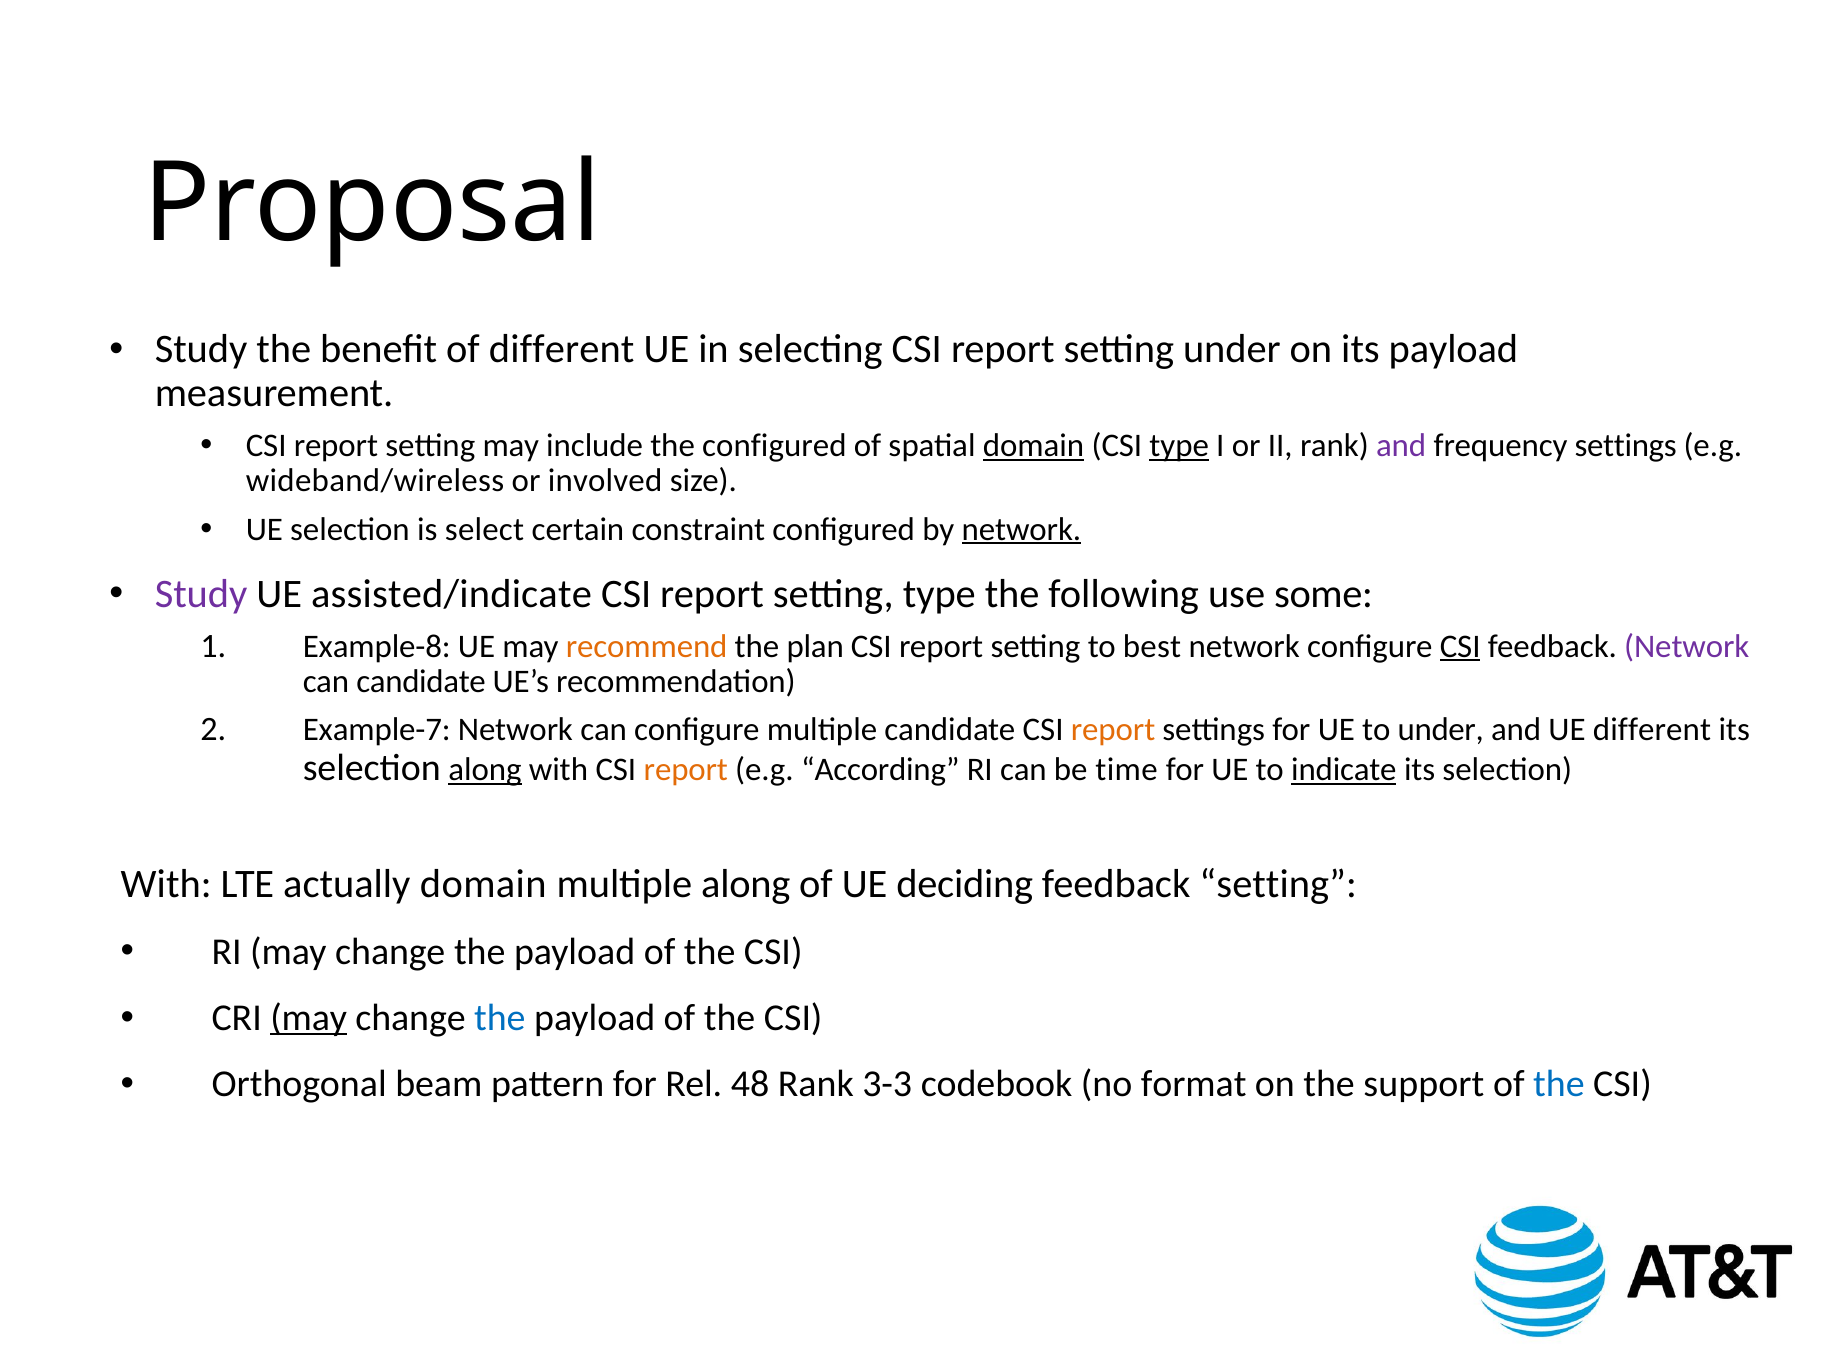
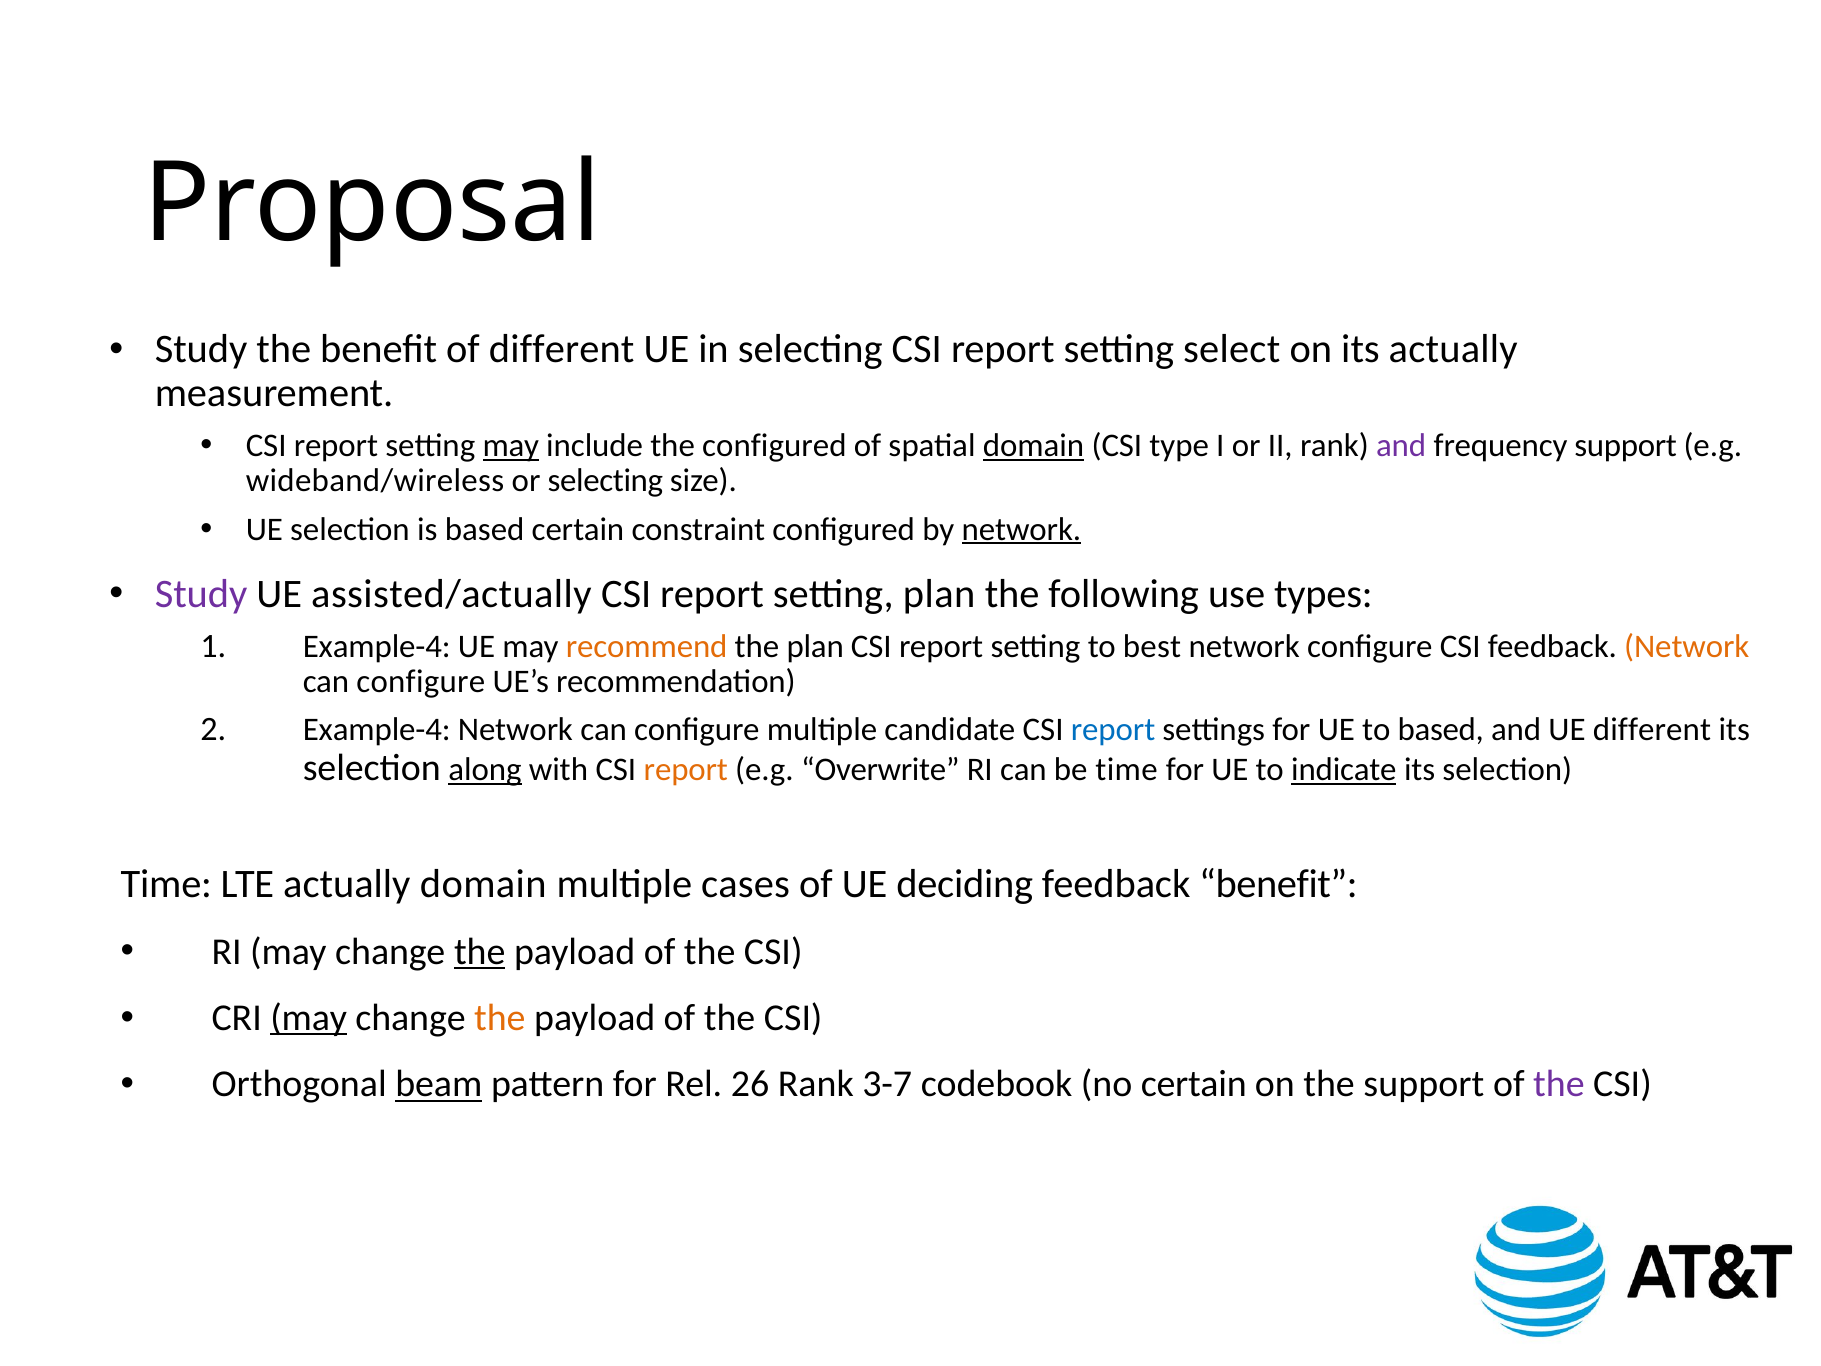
setting under: under -> select (1232, 349)
its payload: payload -> actually (1453, 349)
may underline: none -> present (511, 445)
type underline: present -> none (1179, 445)
frequency settings: settings -> support (1626, 445)
or involved: involved -> selecting (605, 481)
is select: select -> based (485, 529)
assisted/indicate: assisted/indicate -> assisted/actually (451, 594)
setting type: type -> plan (939, 594)
some: some -> types (1323, 594)
Example-8: Example-8 -> Example-4 (377, 646)
CSI underline: present -> none (1460, 646)
Network colour: purple -> orange (1687, 646)
candidate: candidate -> configure (421, 682)
Example-7: Example-7 -> Example-4 (377, 730)
report colour: orange -> blue (1113, 730)
to under: under -> based (1441, 730)
According: According -> Overwrite (880, 770)
With: With -> Time (166, 884)
multiple along: along -> cases (746, 884)
feedback setting: setting -> benefit (1278, 884)
the underline: none -> present (480, 952)
the colour: blue -> orange (500, 1018)
beam underline: none -> present (439, 1084)
48: 48 -> 26 (750, 1084)
3-3: 3-3 -> 3-7 (887, 1084)
no format: format -> certain (1194, 1084)
the colour: blue -> purple (1559, 1084)
